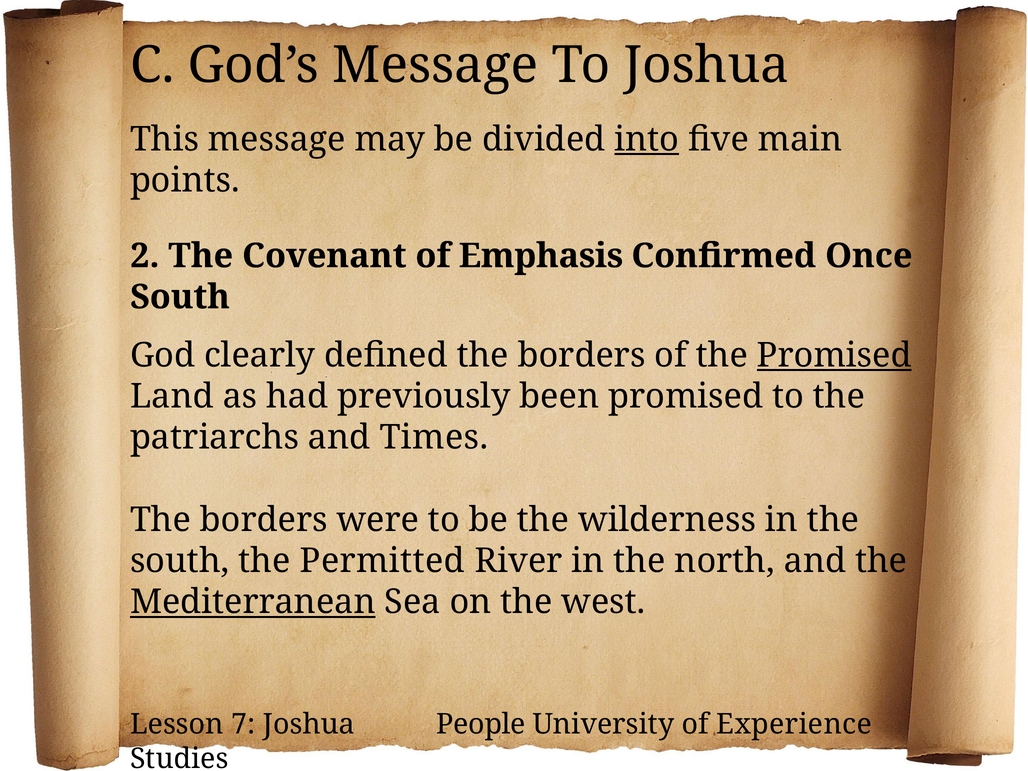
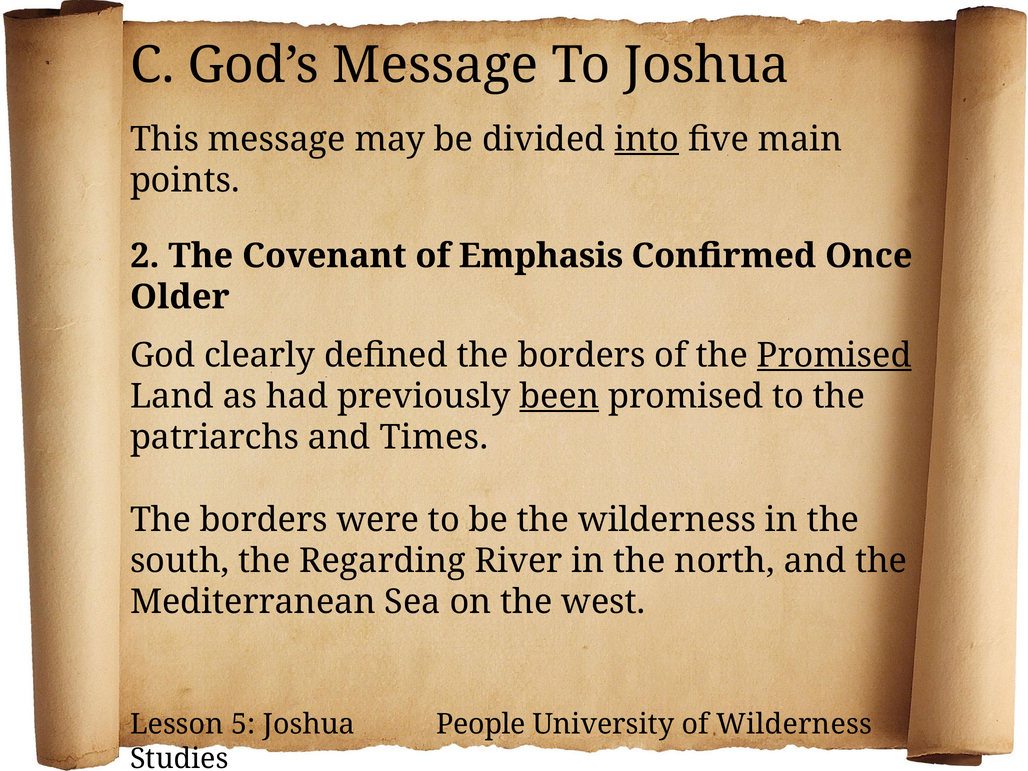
South: South -> Older (180, 297)
been underline: none -> present (559, 396)
Permitted: Permitted -> Regarding (383, 561)
Mediterranean underline: present -> none (253, 602)
7: 7 -> 5 (243, 724)
of Experience: Experience -> Wilderness (794, 724)
